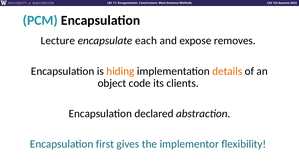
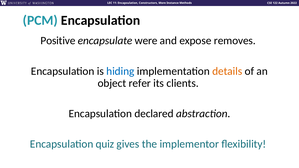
Lecture: Lecture -> Positive (58, 41)
each: each -> were (146, 41)
hiding colour: orange -> blue (120, 71)
code: code -> refer (140, 83)
first: first -> quiz (105, 144)
